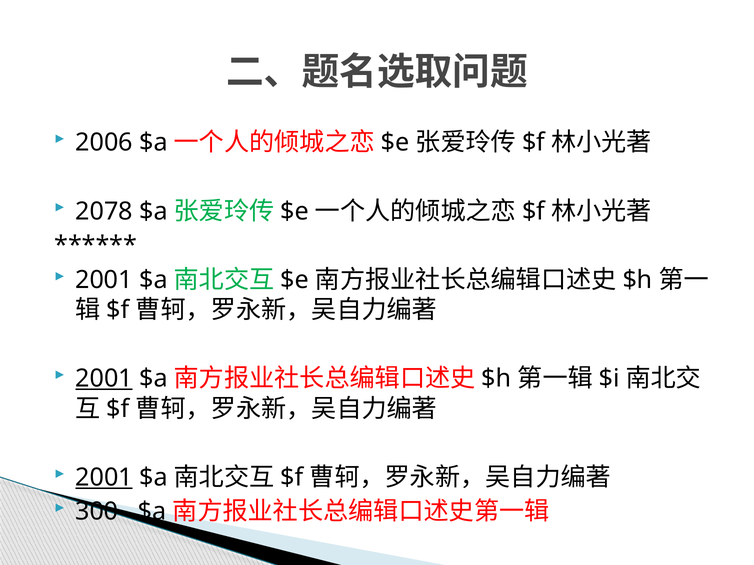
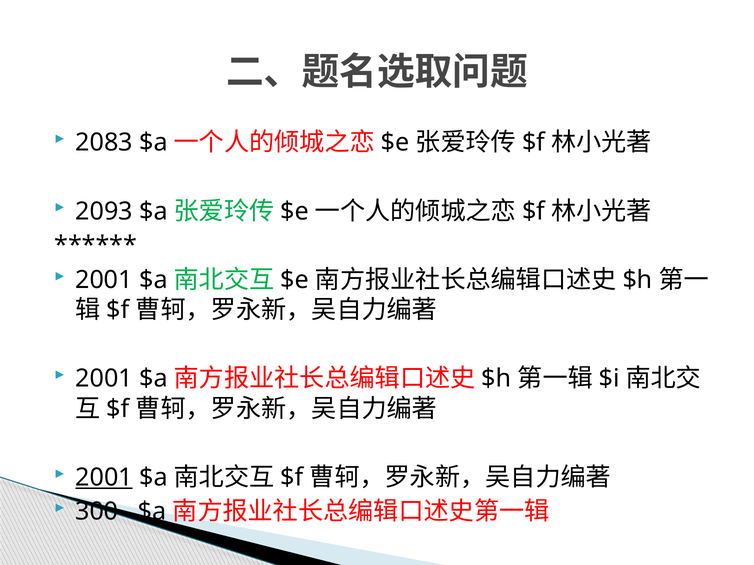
2006: 2006 -> 2083 (104, 143)
2078: 2078 -> 2093 (104, 211)
2001 underline: present -> none (104, 379)
